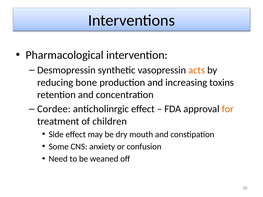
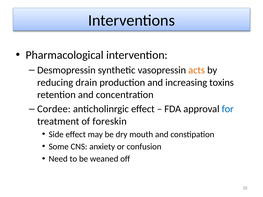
bone: bone -> drain (86, 83)
for colour: orange -> blue (228, 109)
children: children -> foreskin (110, 121)
